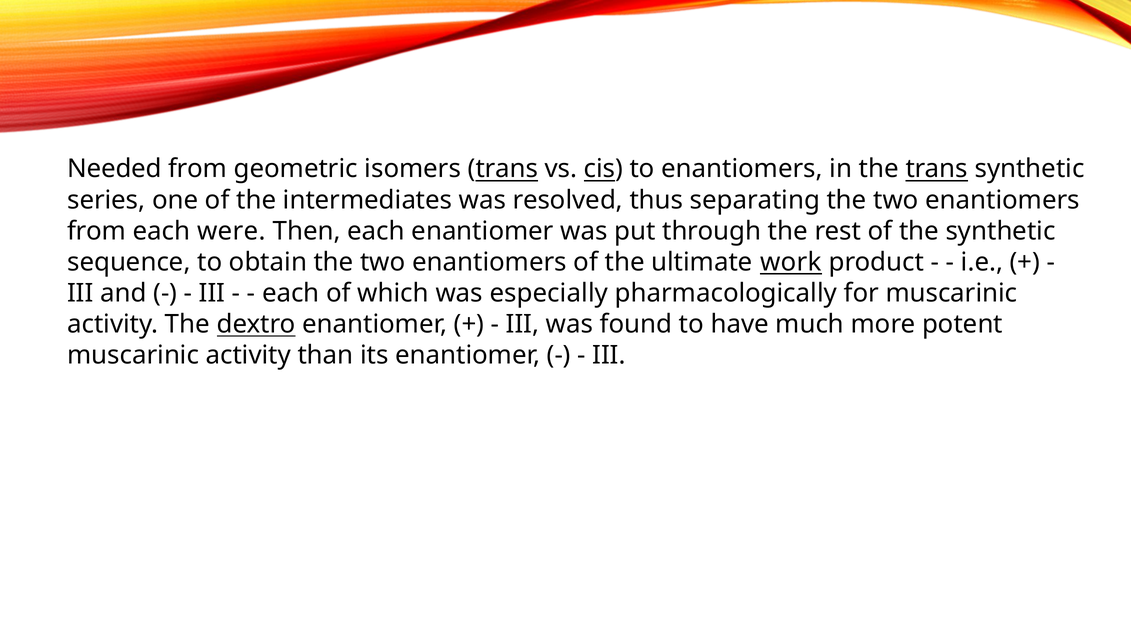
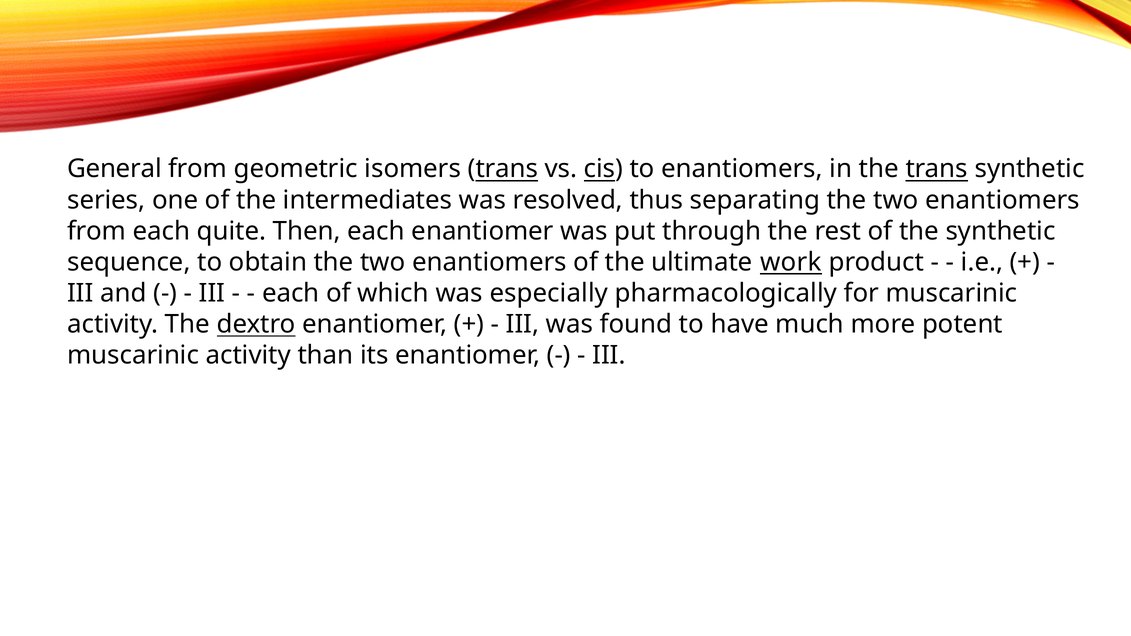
Needed: Needed -> General (114, 169)
were: were -> quite (232, 231)
